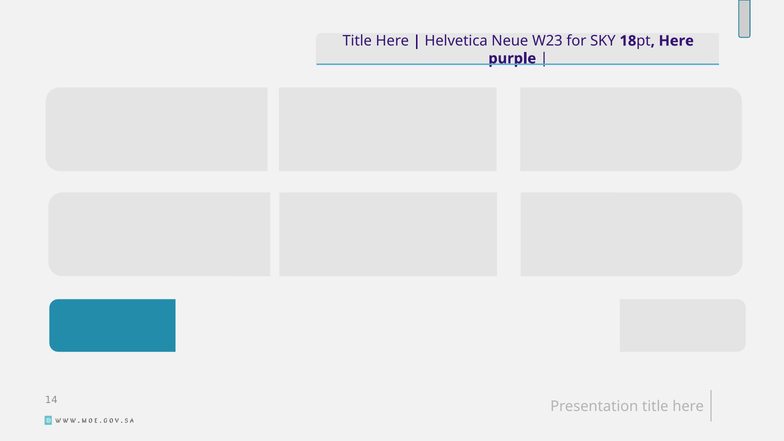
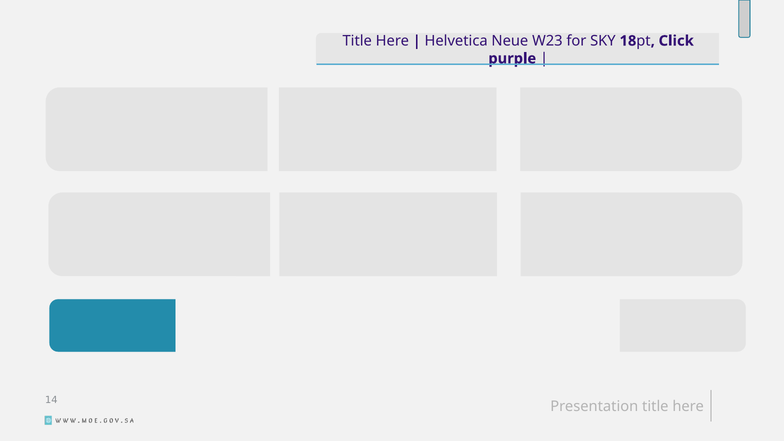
Here: Here -> Click (676, 41)
